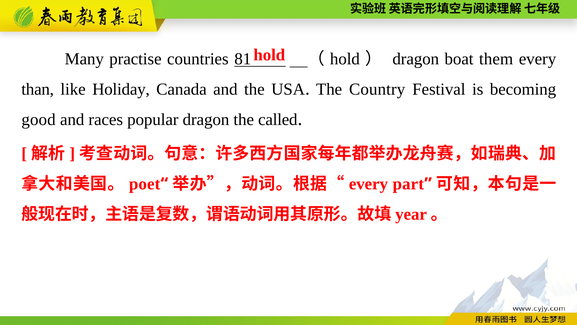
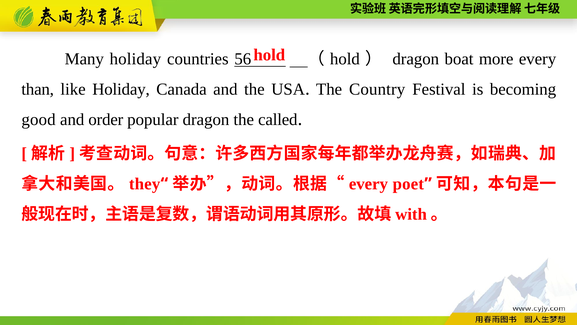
Many practise: practise -> holiday (135, 59)
81: 81 -> 56 (243, 59)
them: them -> more (496, 59)
races: races -> order (106, 119)
poet: poet -> they (145, 184)
part: part -> poet (408, 184)
year: year -> with (411, 214)
